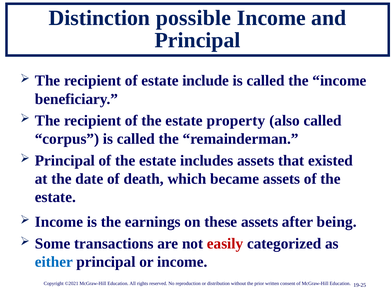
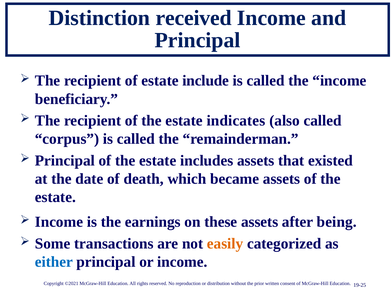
possible: possible -> received (194, 18)
property: property -> indicates (236, 121)
easily colour: red -> orange (225, 243)
